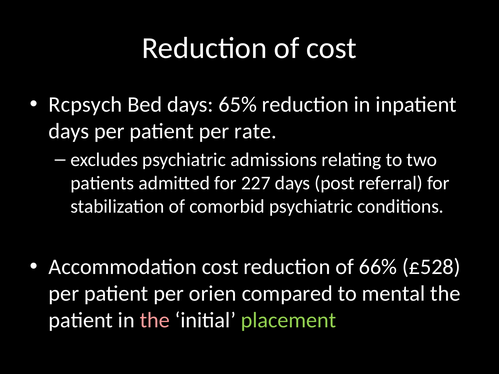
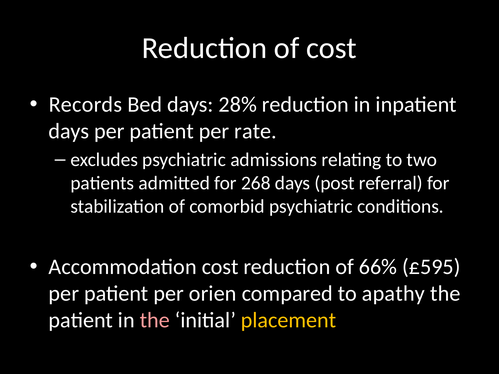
Rcpsych: Rcpsych -> Records (85, 105)
65%: 65% -> 28% (238, 105)
227: 227 -> 268 (256, 183)
£528: £528 -> £595 (431, 267)
mental: mental -> apathy (393, 294)
placement colour: light green -> yellow (289, 320)
